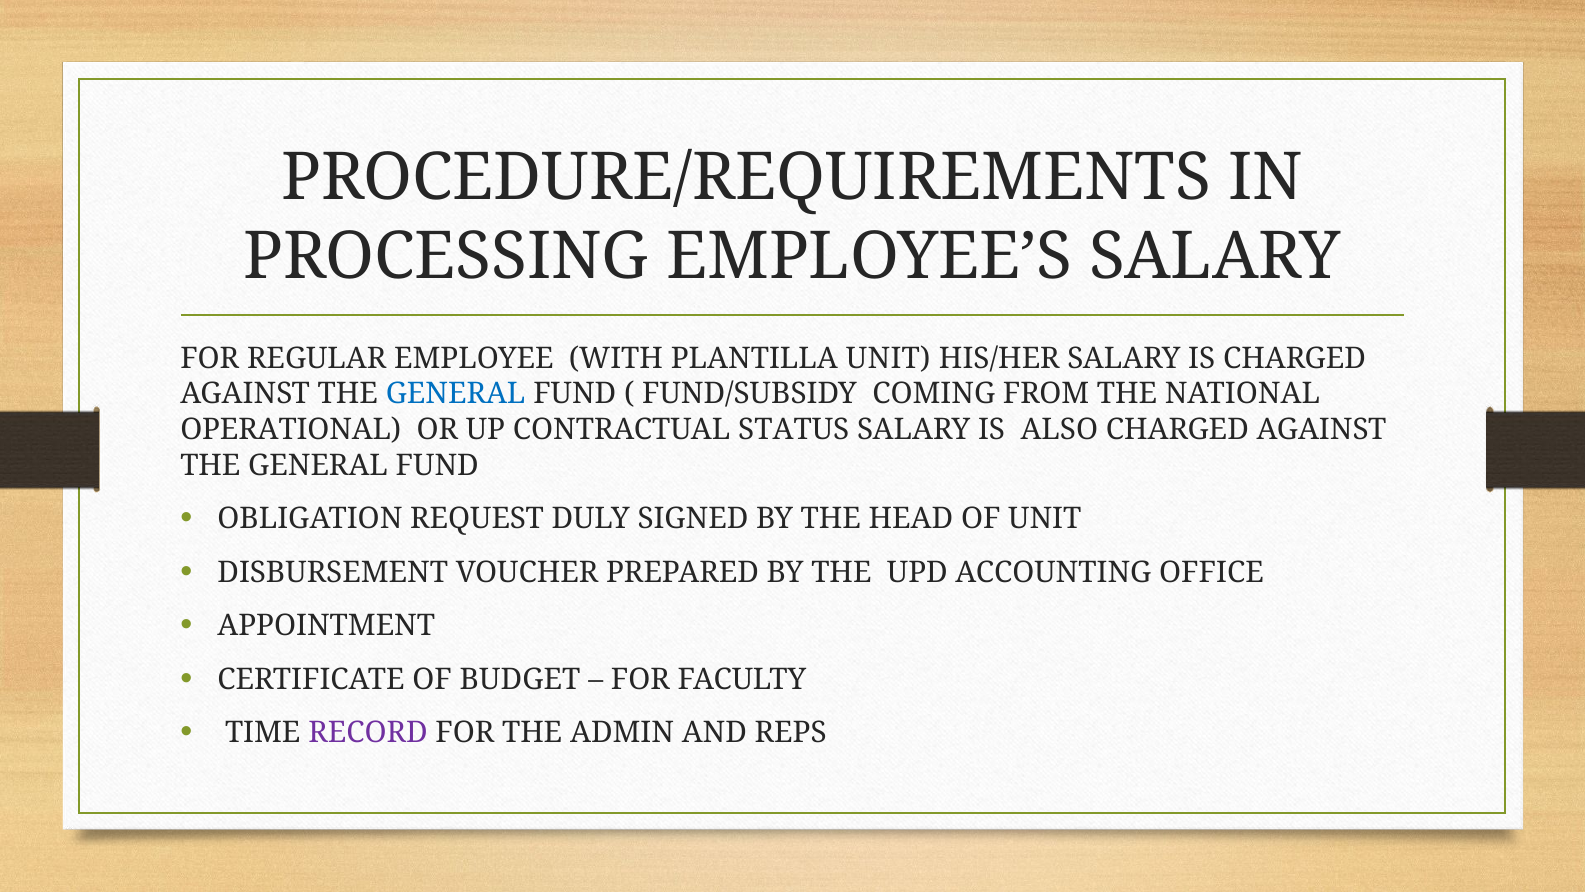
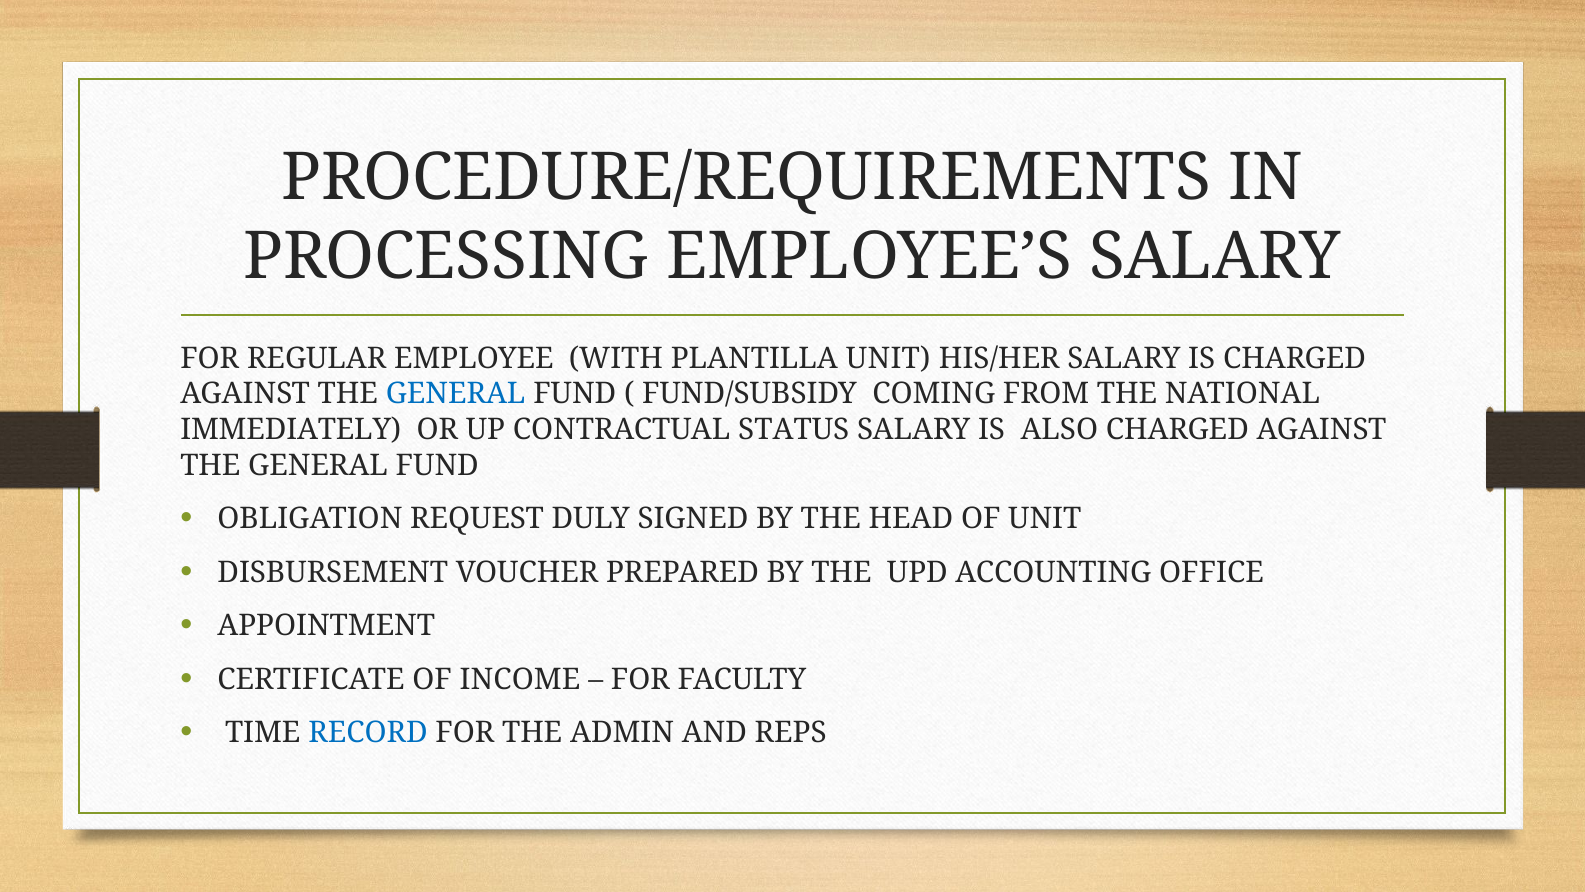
OPERATIONAL: OPERATIONAL -> IMMEDIATELY (291, 430)
BUDGET: BUDGET -> INCOME (520, 679)
RECORD colour: purple -> blue (368, 733)
